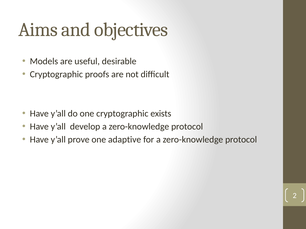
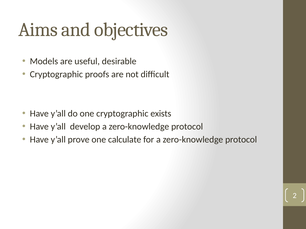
adaptive: adaptive -> calculate (125, 140)
